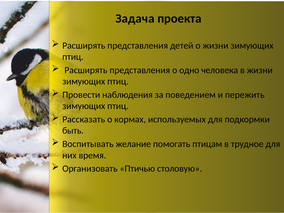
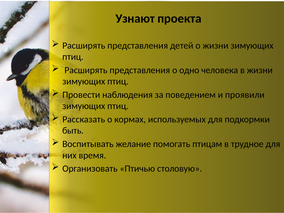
Задача: Задача -> Узнают (135, 19)
пережить: пережить -> проявили (245, 95)
